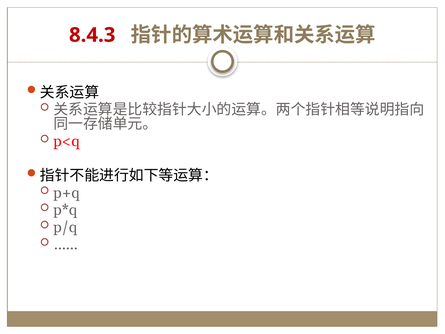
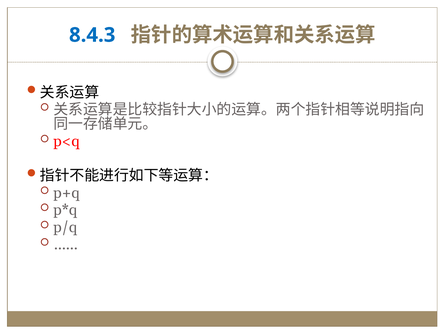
8.4.3 colour: red -> blue (92, 35)
